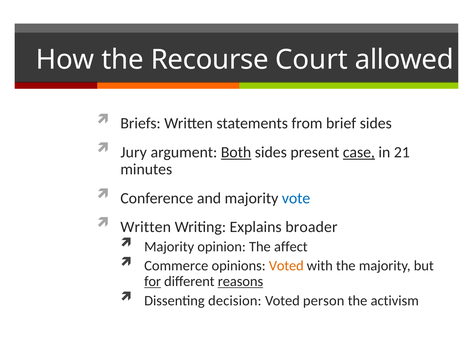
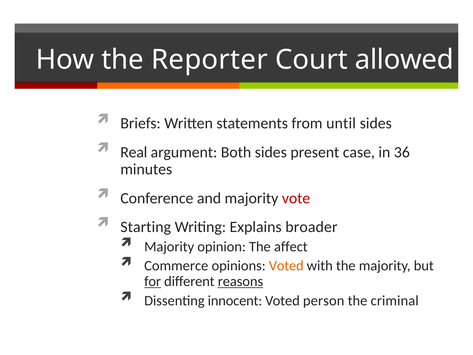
Recourse: Recourse -> Reporter (209, 60)
brief: brief -> until (341, 123)
Jury: Jury -> Real (134, 152)
Both underline: present -> none (236, 152)
case underline: present -> none (359, 152)
21: 21 -> 36 (402, 152)
vote colour: blue -> red (296, 198)
Written: Written -> Starting (146, 227)
decision: decision -> innocent (235, 300)
activism: activism -> criminal (395, 300)
